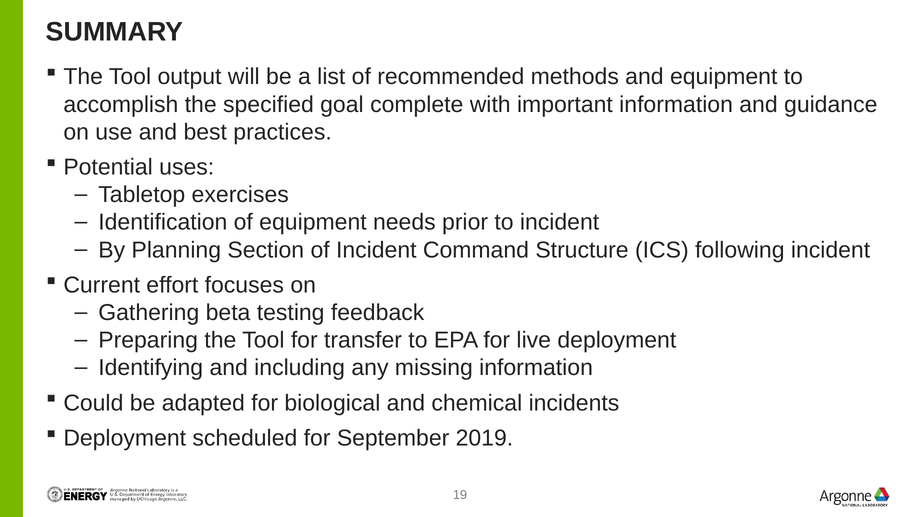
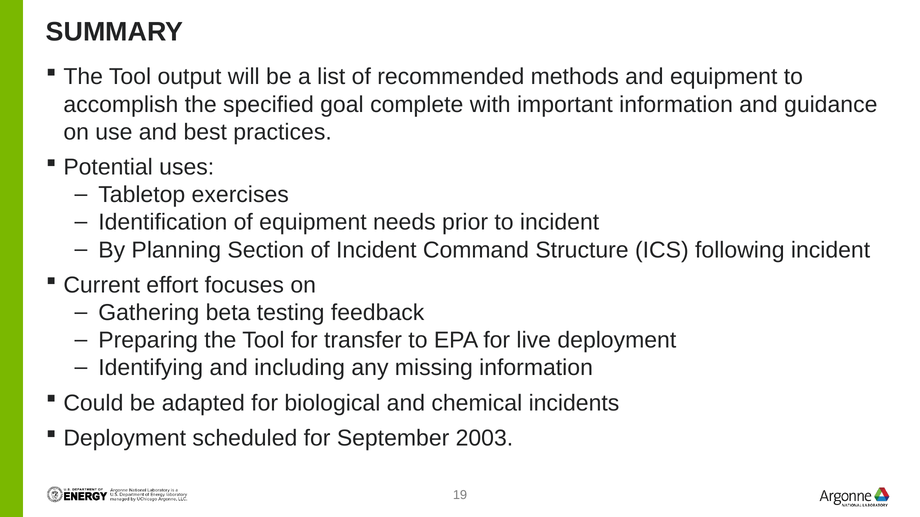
2019: 2019 -> 2003 (484, 439)
